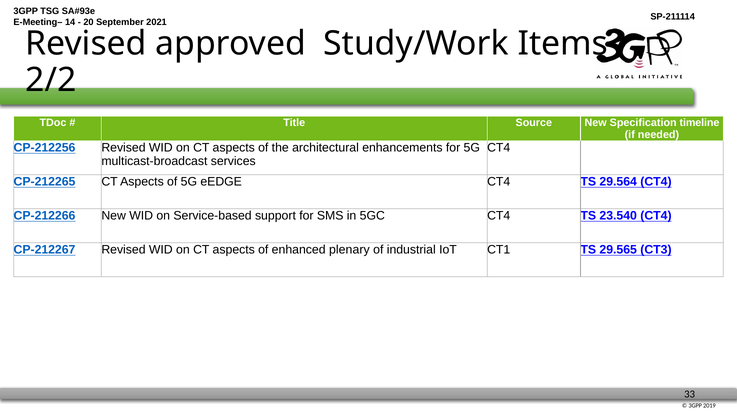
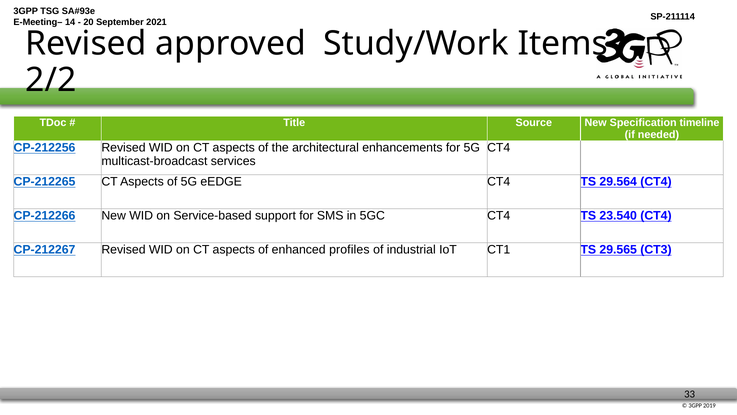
plenary: plenary -> profiles (349, 249)
